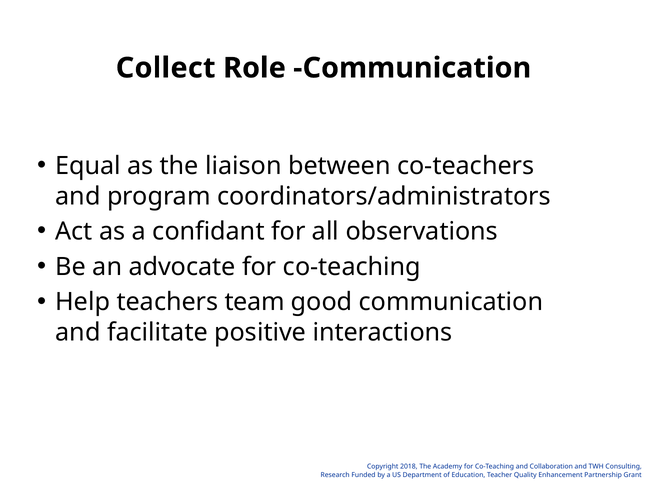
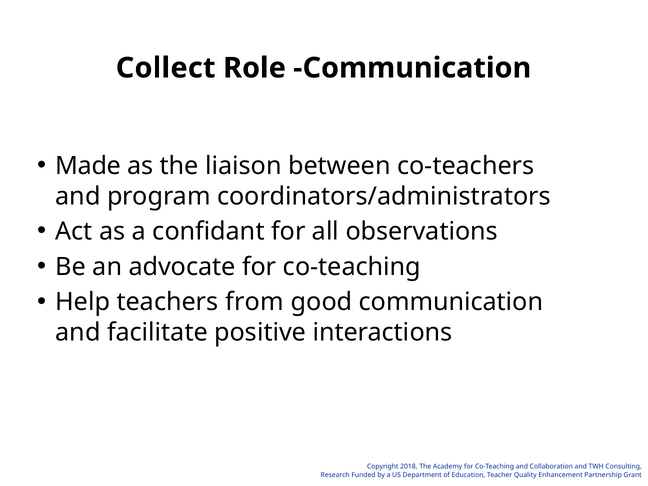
Equal: Equal -> Made (88, 166)
team: team -> from (254, 302)
